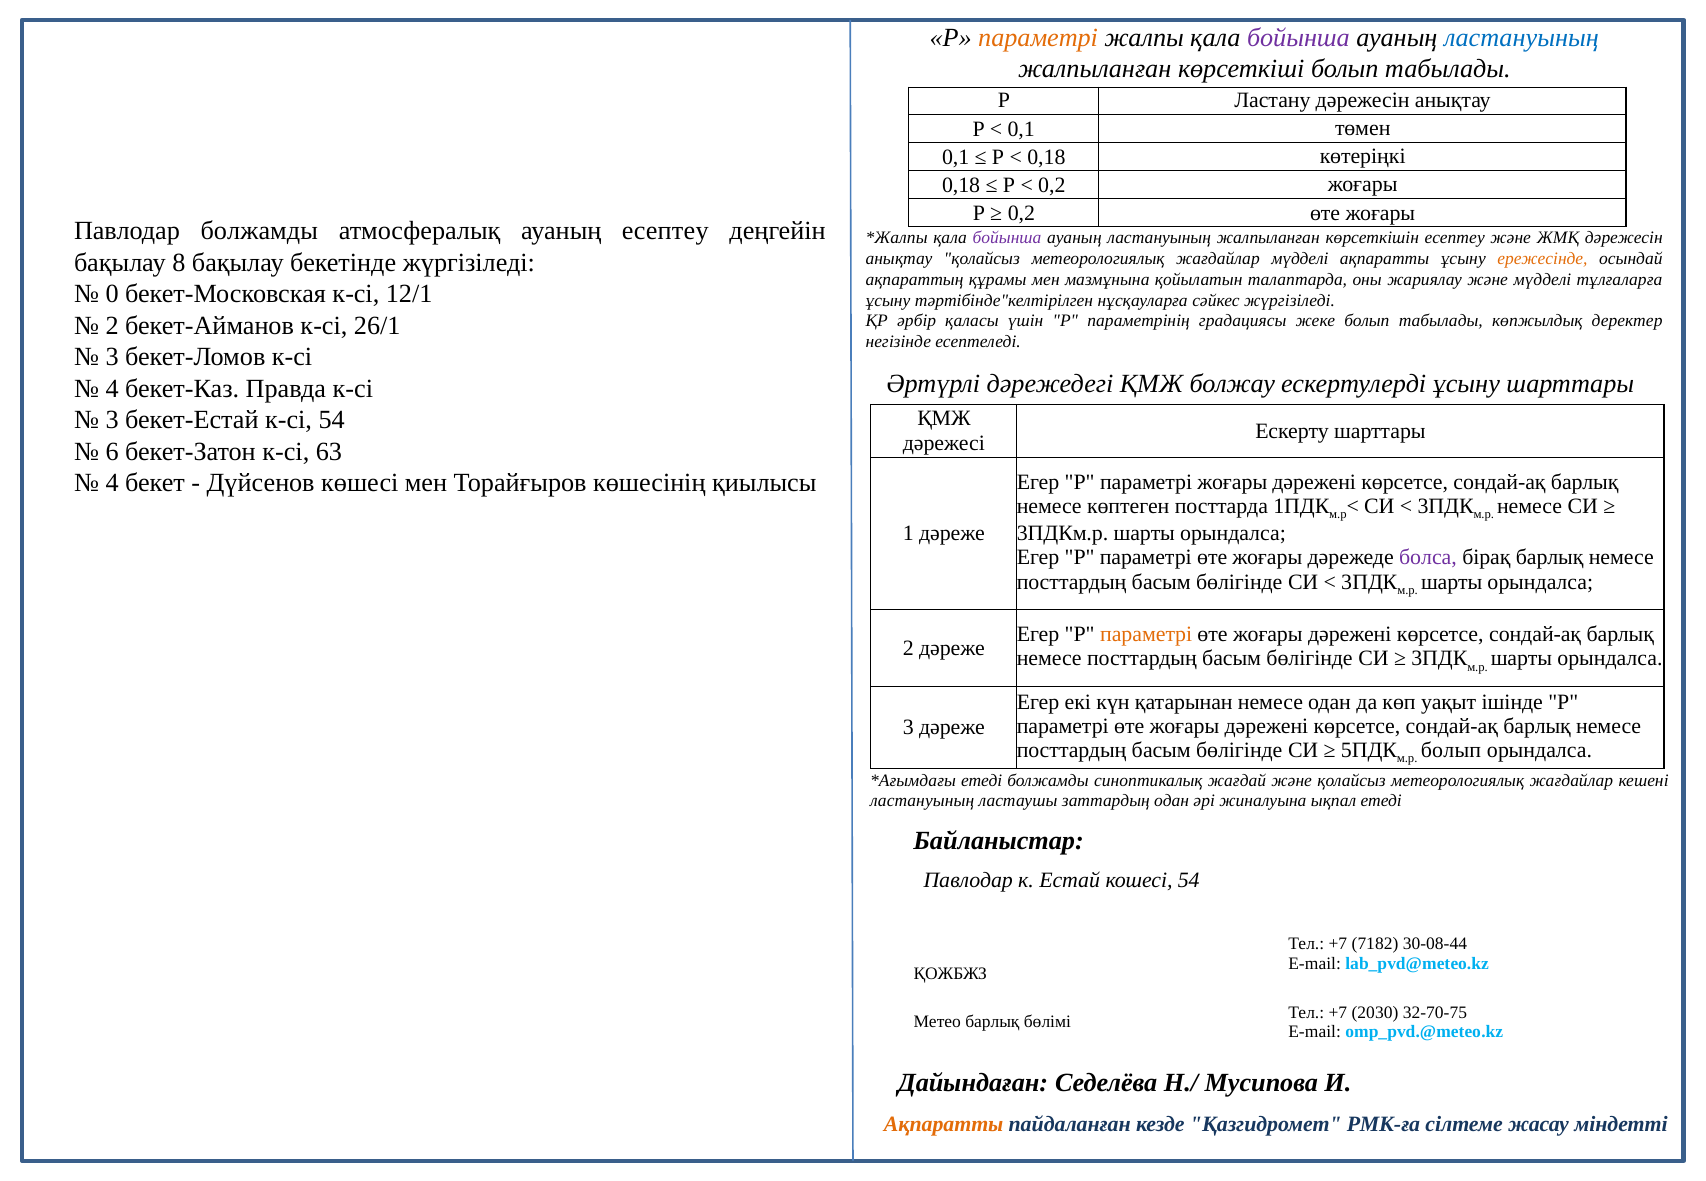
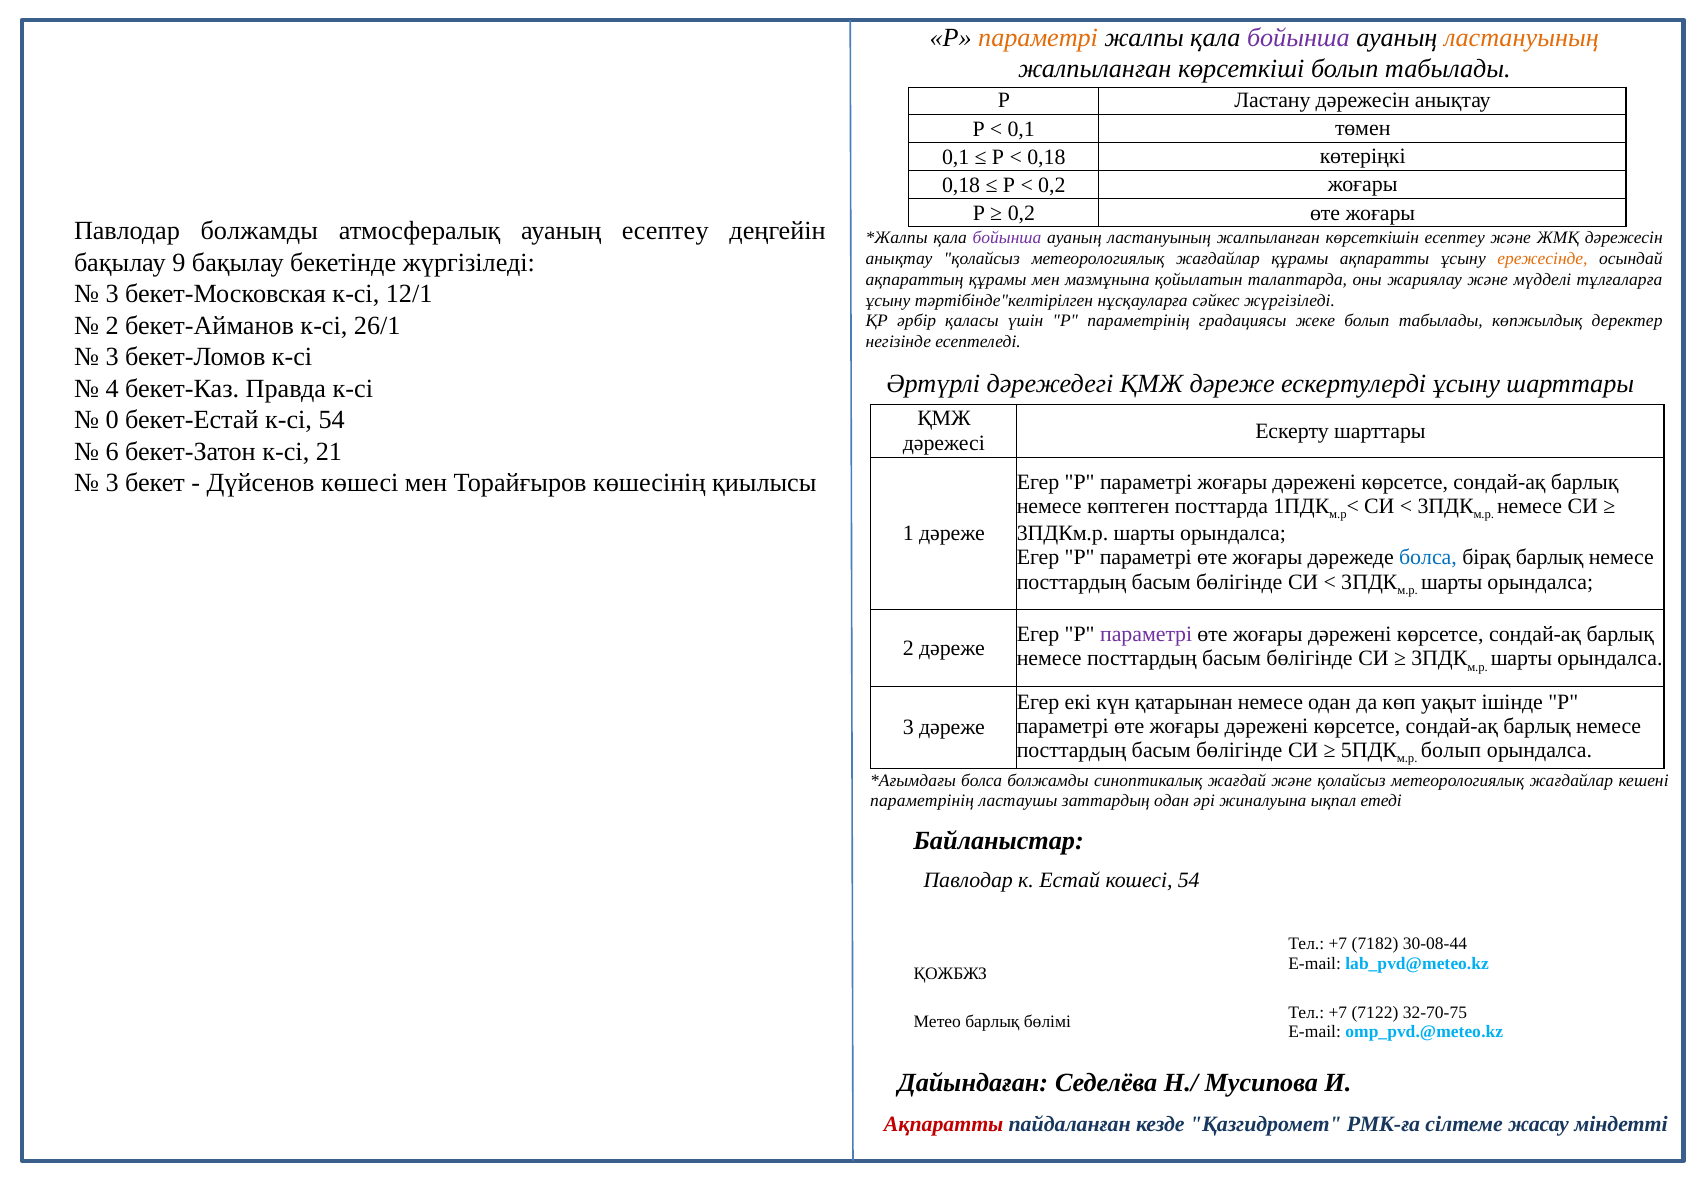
ластануының colour: blue -> orange (1522, 38)
жағдайлар мүдделі: мүдделі -> құрамы (1300, 258)
8: 8 -> 9 (179, 263)
0: 0 -> 3 (112, 294)
ҚМЖ болжау: болжау -> дәреже (1232, 384)
3: 3 -> 0 (112, 420)
63: 63 -> 21 (329, 452)
4: 4 -> 3 (112, 483)
болса colour: purple -> blue (1428, 558)
параметрі colour: orange -> purple (1146, 634)
етеді: етеді -> болса (982, 780)
ластануының: ластануының -> параметрінің (922, 801)
2030: 2030 -> 7122 (1375, 1012)
Ақпаратты colour: orange -> red (944, 1125)
